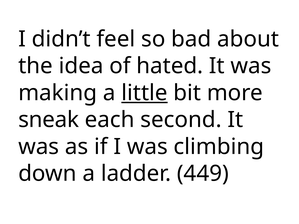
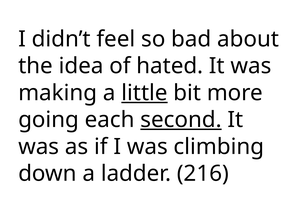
sneak: sneak -> going (49, 120)
second underline: none -> present (181, 120)
449: 449 -> 216 (203, 174)
